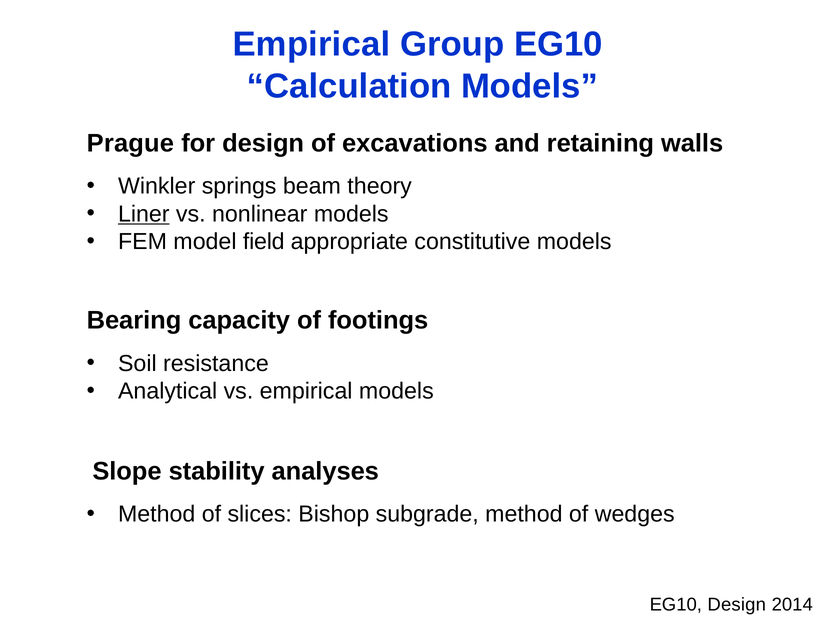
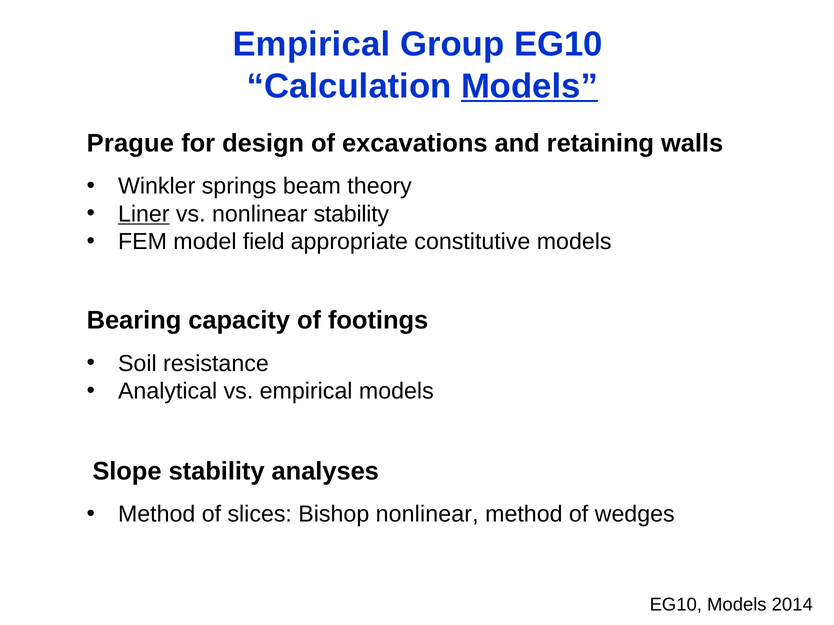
Models underline: none -> present (530, 86)
nonlinear models: models -> stability (351, 214)
Bishop subgrade: subgrade -> nonlinear (427, 515)
EG10 Design: Design -> Models (737, 605)
